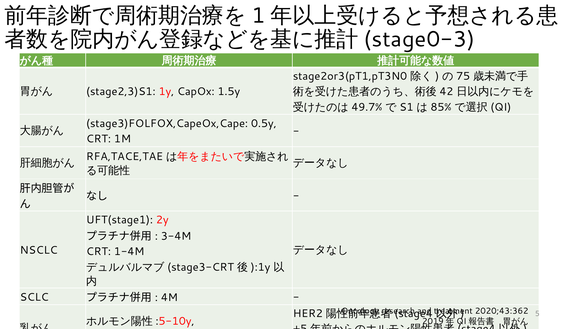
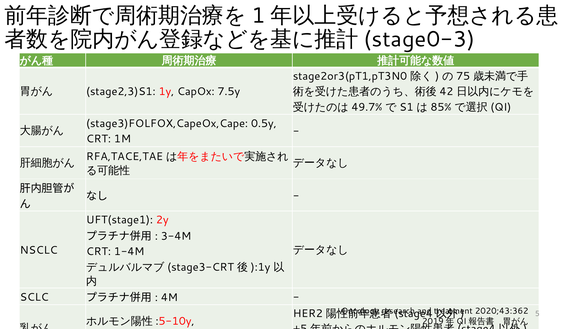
1.5y: 1.5y -> 7.5y (229, 92)
